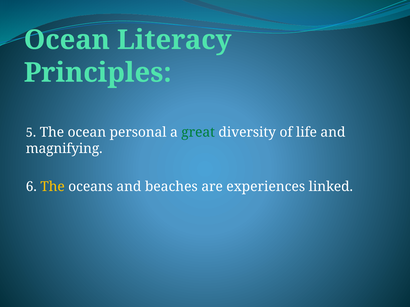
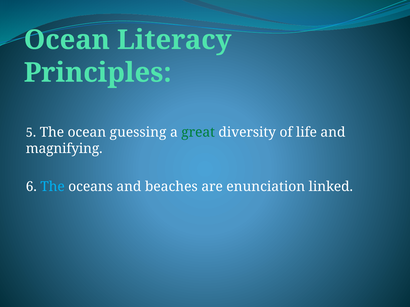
personal: personal -> guessing (138, 132)
The colour: yellow -> light blue (53, 187)
experiences: experiences -> enunciation (266, 187)
